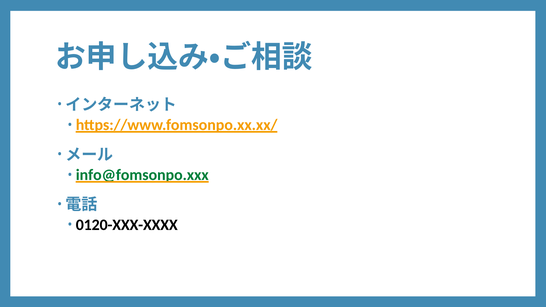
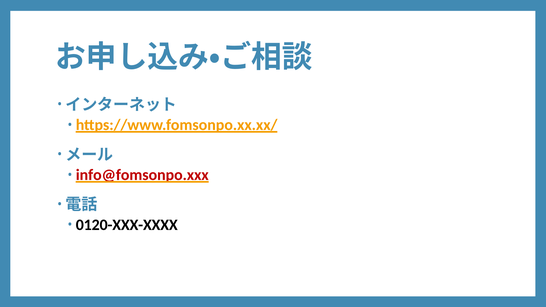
info@fomsonpo.xxx colour: green -> red (142, 175)
